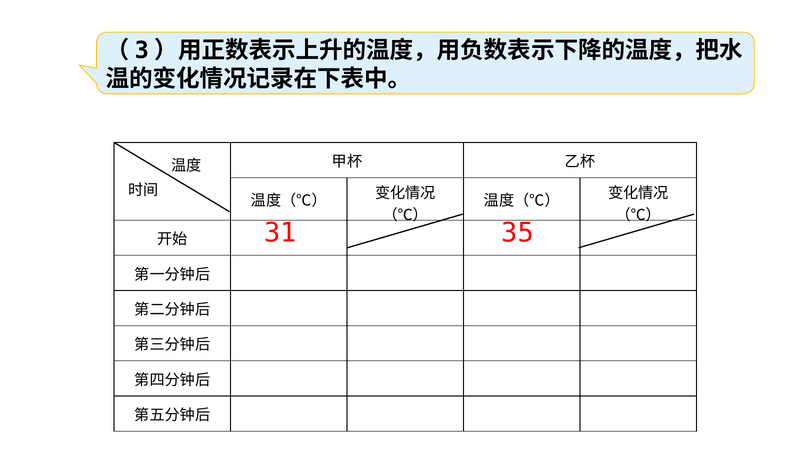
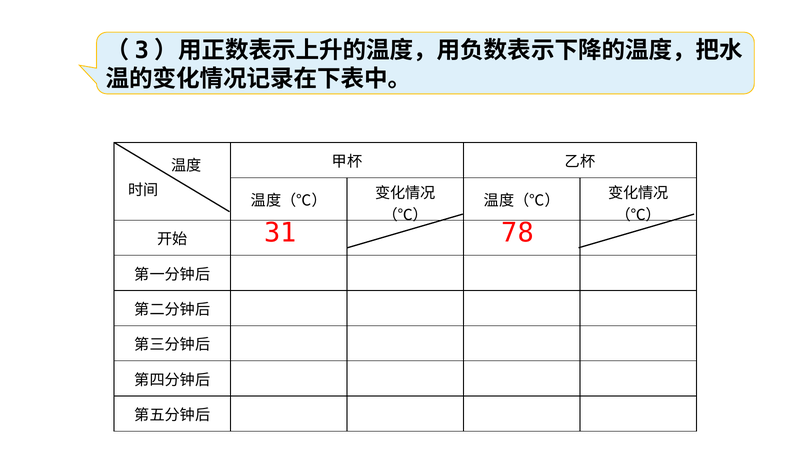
35: 35 -> 78 (518, 232)
